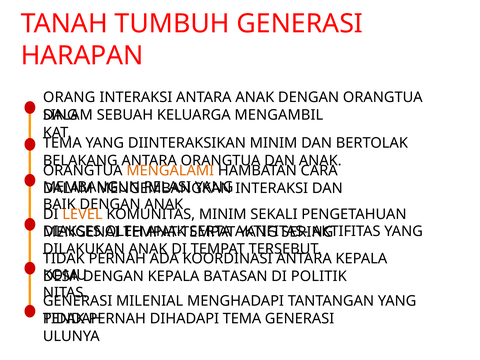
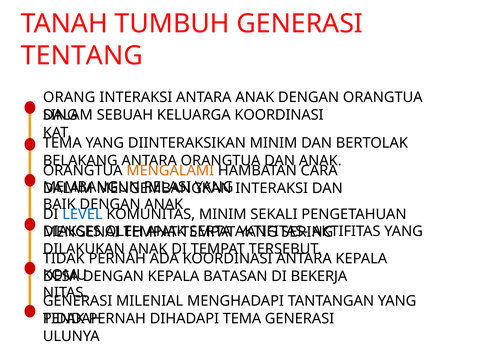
HARAPAN: HARAPAN -> TENTANG (82, 56)
KELUARGA MENGAMBIL: MENGAMBIL -> KOORDINASI (279, 115)
LEVEL colour: orange -> blue (82, 214)
POLITIK: POLITIK -> BEKERJA (319, 276)
